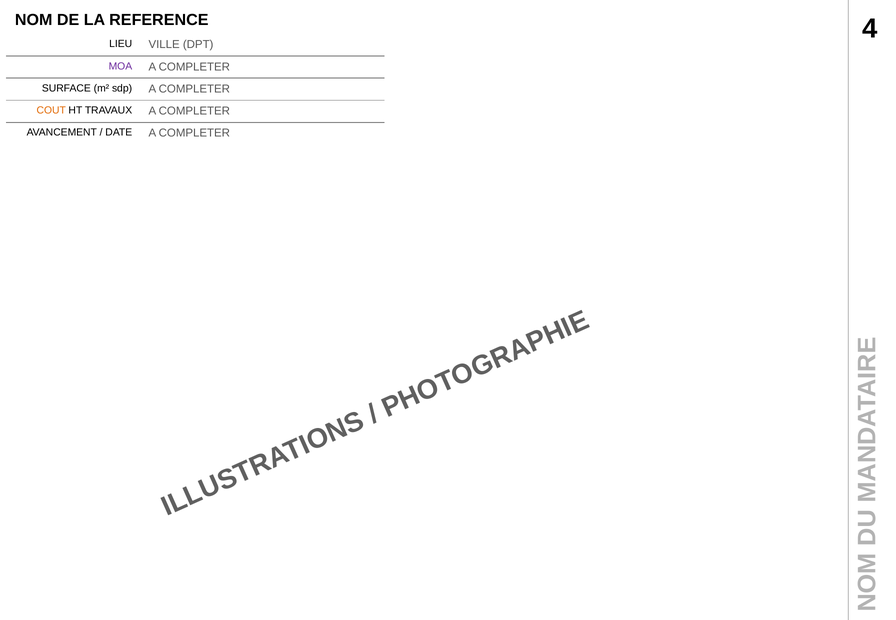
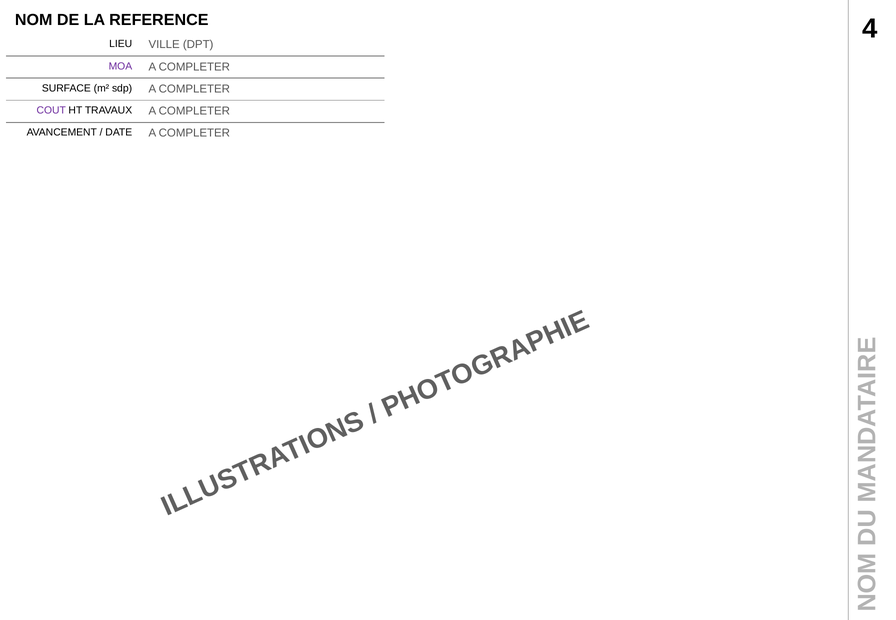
COUT colour: orange -> purple (51, 110)
